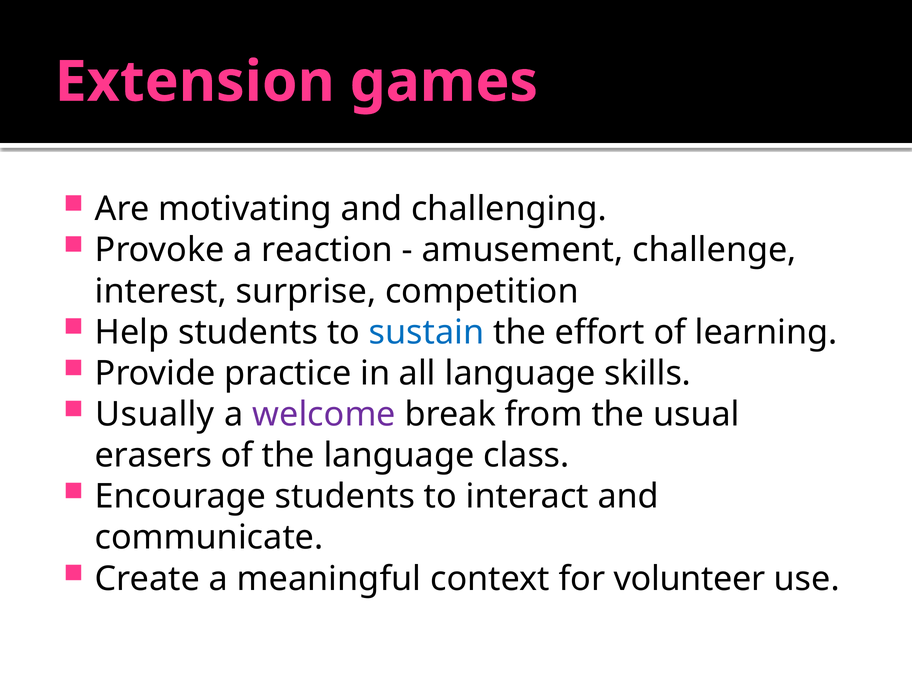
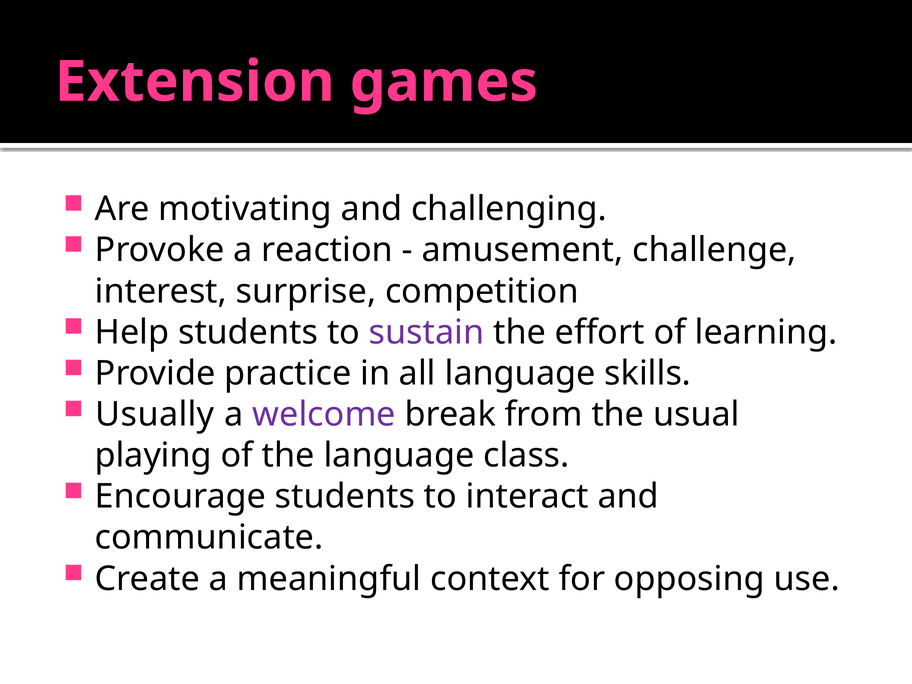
sustain colour: blue -> purple (427, 332)
erasers: erasers -> playing (153, 456)
volunteer: volunteer -> opposing (689, 579)
